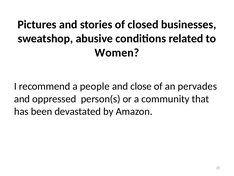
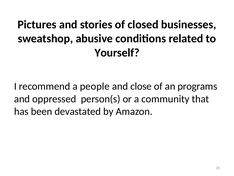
Women: Women -> Yourself (117, 52)
pervades: pervades -> programs (197, 86)
